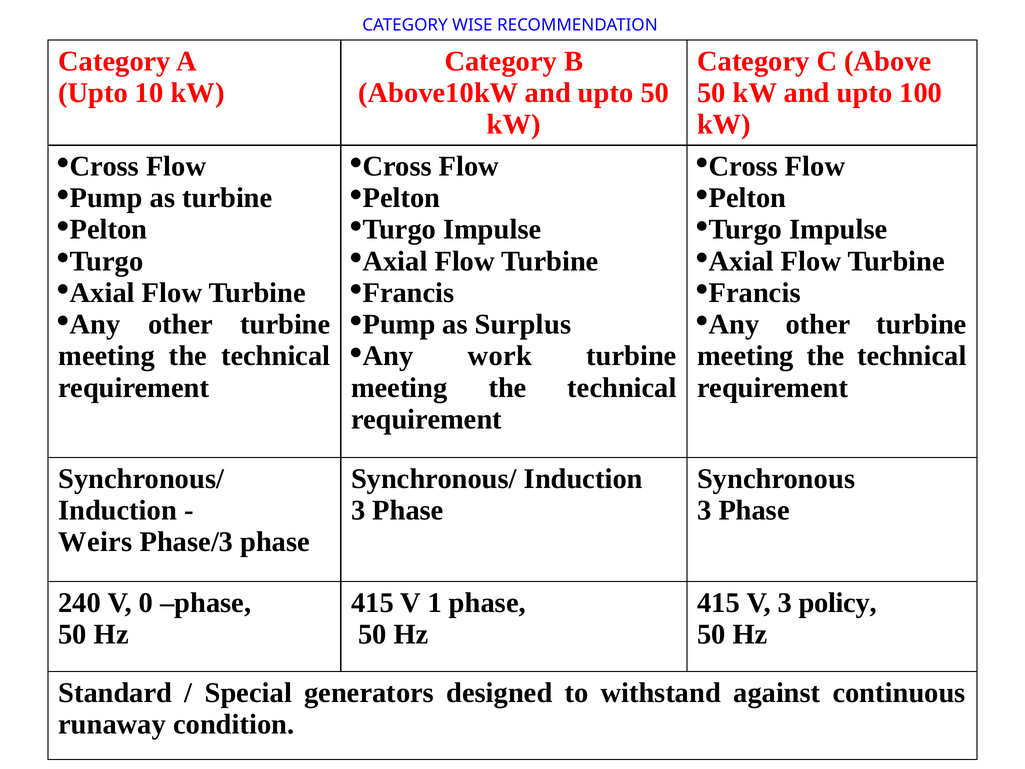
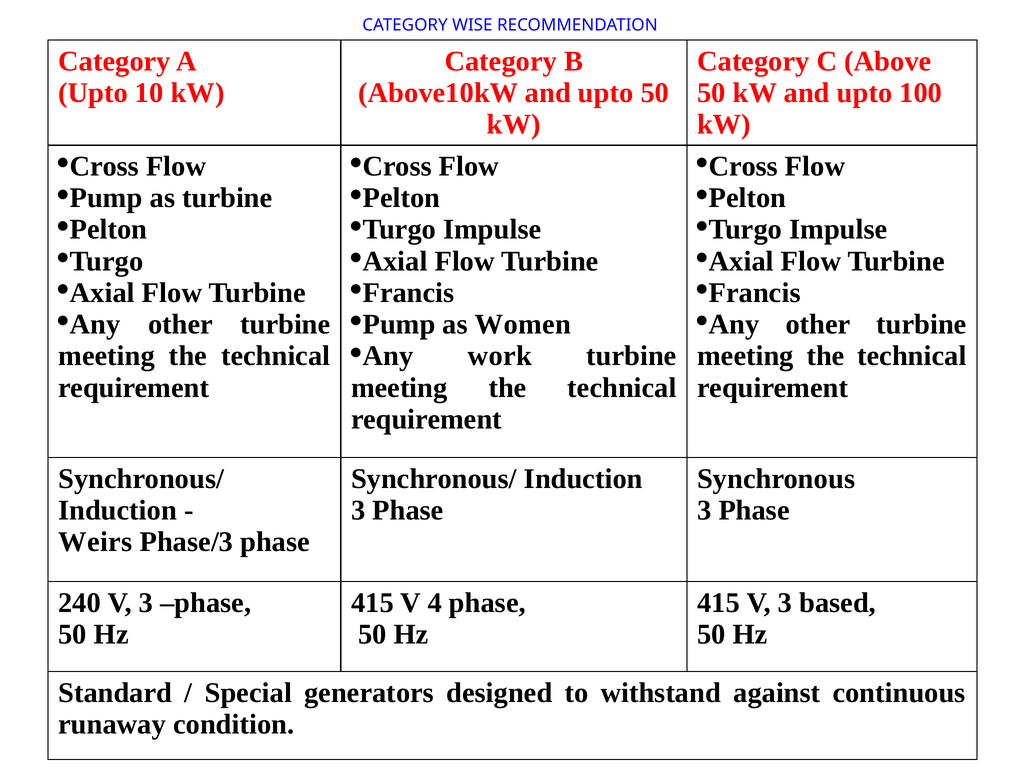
Surplus: Surplus -> Women (523, 324)
240 V 0: 0 -> 3 (146, 603)
1: 1 -> 4 (435, 603)
policy: policy -> based (838, 603)
